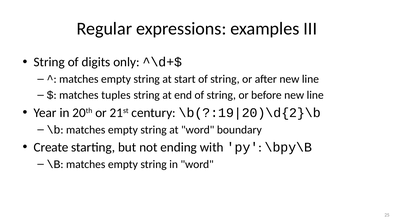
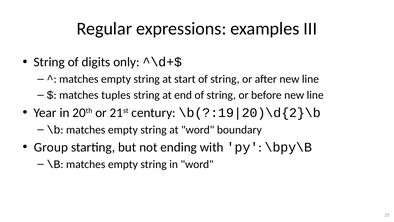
Create: Create -> Group (51, 147)
